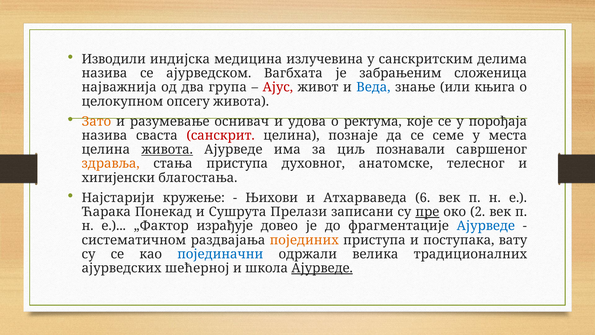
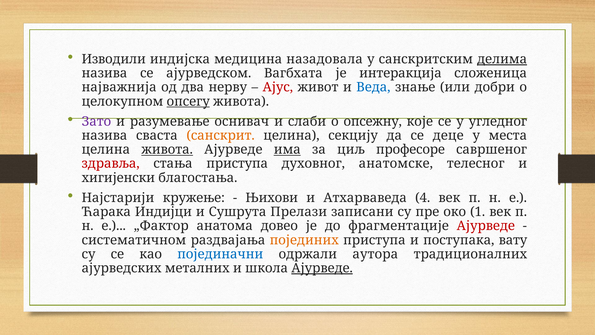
излучевина: излучевина -> назадовала (325, 59)
делима underline: none -> present (502, 59)
забрањеним: забрањеним -> интеракција (400, 73)
група: група -> нерву (228, 87)
књига: књига -> добри (495, 87)
опсегу underline: none -> present (188, 101)
Зато colour: orange -> purple (96, 121)
удова: удова -> слаби (307, 121)
ректума: ректума -> опсежну (373, 121)
порођаја: порођаја -> угледног (498, 121)
санскрит colour: red -> orange (221, 135)
познаје: познаје -> секцију (353, 135)
семе: семе -> деце (448, 135)
има underline: none -> present (287, 149)
познавали: познавали -> професоре (410, 149)
здравља colour: orange -> red (111, 164)
6: 6 -> 4 (423, 198)
Понекад: Понекад -> Индијци (163, 212)
пре underline: present -> none (427, 212)
2: 2 -> 1 (478, 212)
израђује: израђује -> анатома (225, 226)
Ајурведе colour: blue -> red (486, 226)
велика: велика -> аутора (375, 254)
шећерној: шећерној -> металних (197, 268)
